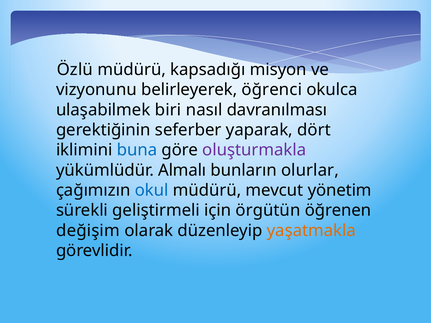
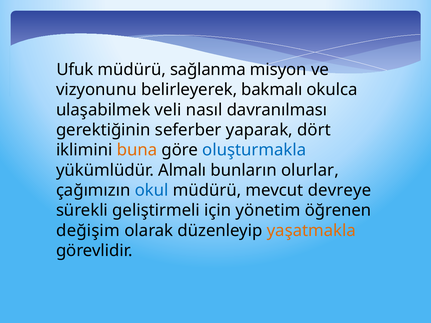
Özlü: Özlü -> Ufuk (75, 70)
kapsadığı: kapsadığı -> sağlanma (208, 70)
öğrenci: öğrenci -> bakmalı (272, 90)
biri: biri -> veli (168, 110)
buna colour: blue -> orange (137, 150)
oluşturmakla colour: purple -> blue (254, 150)
yönetim: yönetim -> devreye (340, 190)
örgütün: örgütün -> yönetim (268, 211)
